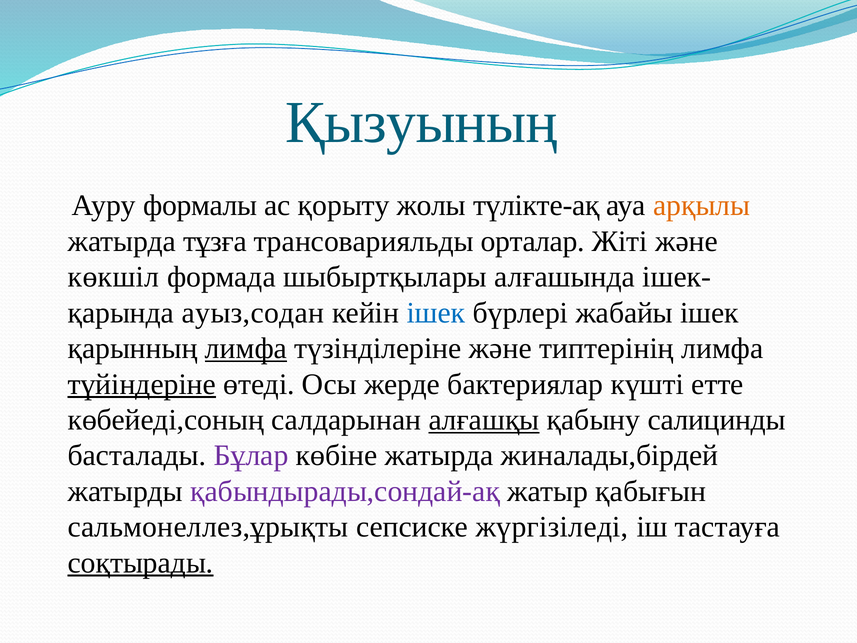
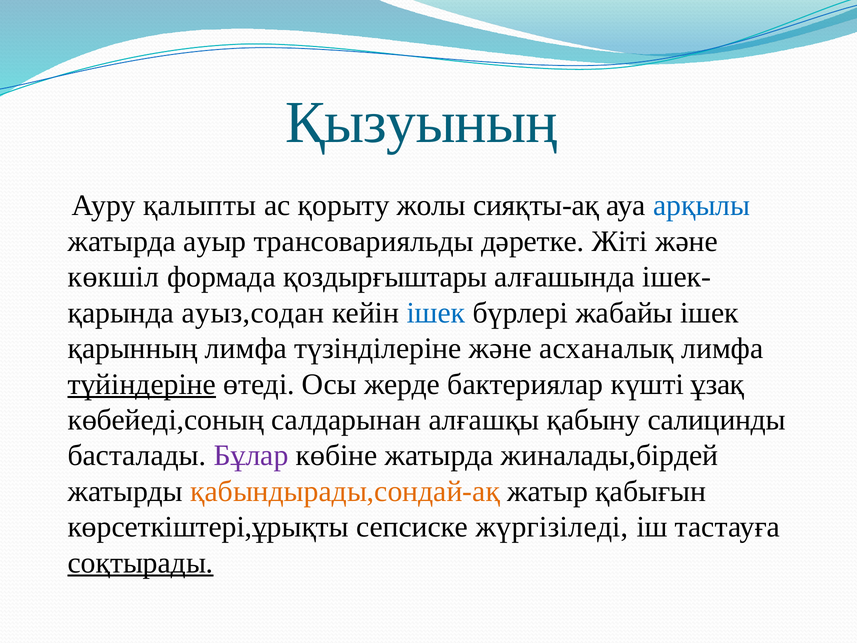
формалы: формалы -> қалыпты (200, 206)
түлікте-ақ: түлікте-ақ -> сияқты-ақ (536, 206)
арқылы colour: orange -> blue (702, 206)
тұзға: тұзға -> ауыр (215, 241)
орталар: орталар -> дәретке (533, 241)
шыбыртқылары: шыбыртқылары -> қоздырғыштары (385, 277)
лимфа underline: present -> none (246, 348)
типтерінің: типтерінің -> асханалық (606, 348)
етте: етте -> ұзақ (718, 384)
алғашқы underline: present -> none (484, 420)
қабындырады,сондай-ақ colour: purple -> orange (345, 491)
сальмонеллез,ұрықты: сальмонеллез,ұрықты -> көрсеткіштері,ұрықты (208, 527)
